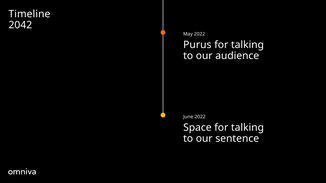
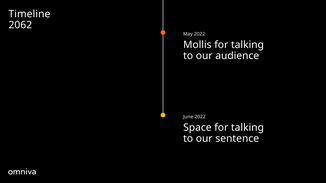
2042: 2042 -> 2062 (20, 25)
Purus: Purus -> Mollis (197, 45)
